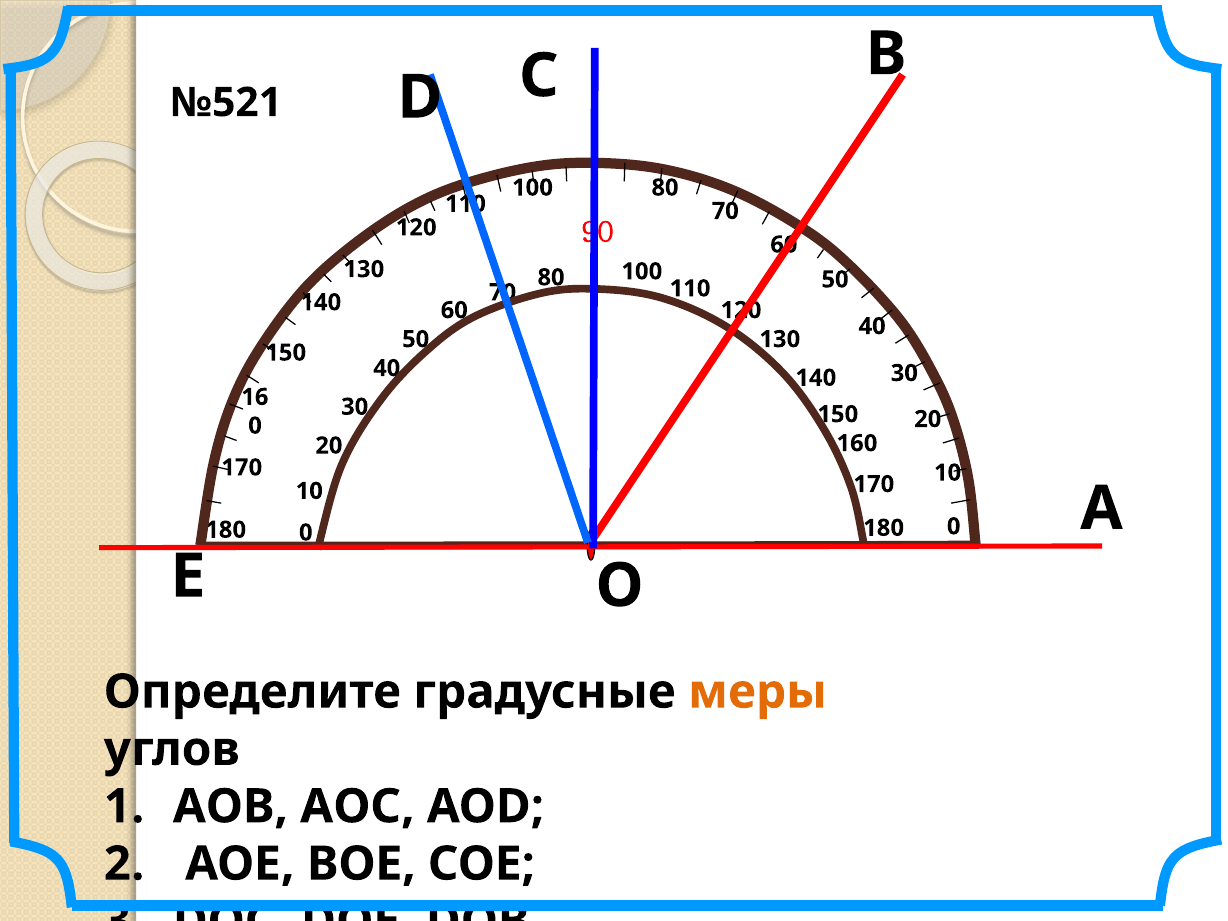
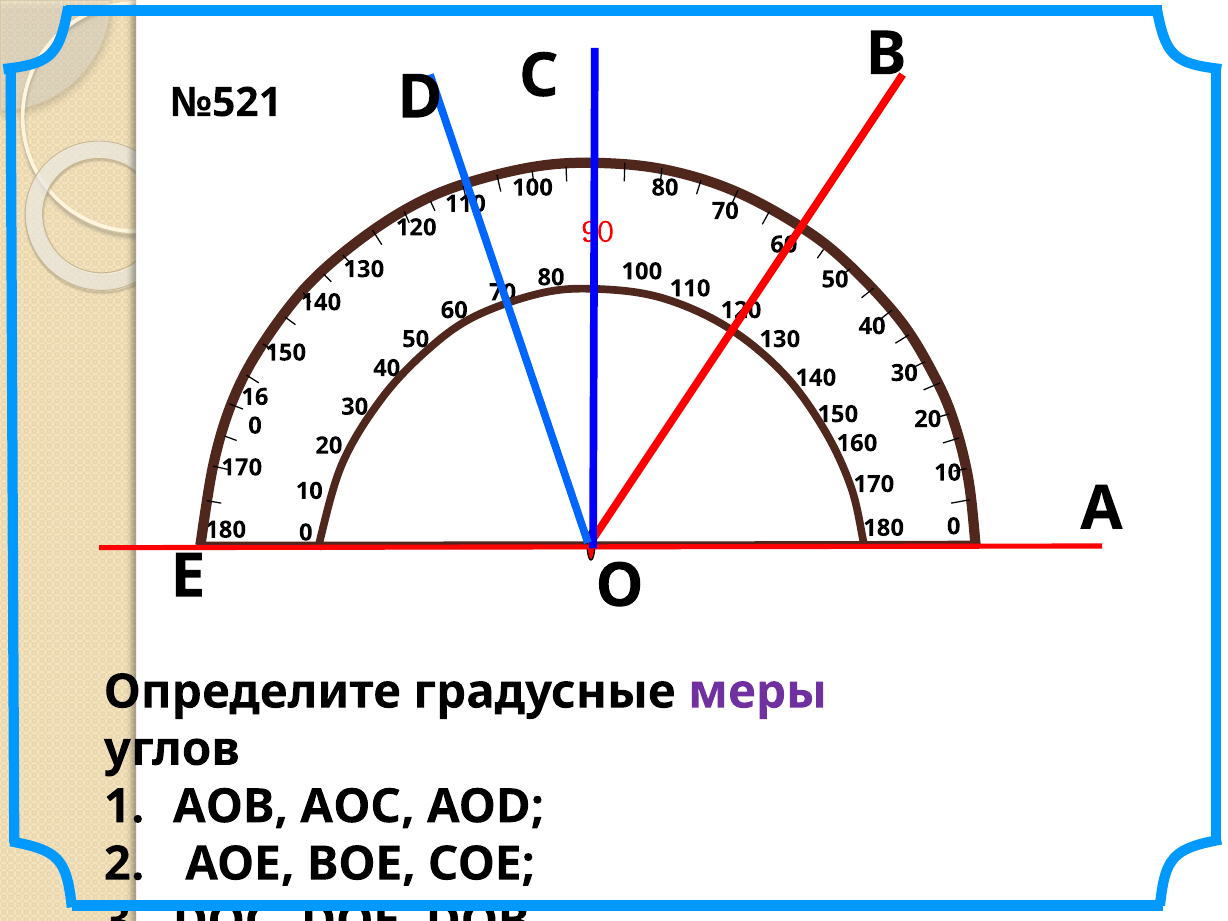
меры colour: orange -> purple (758, 692)
